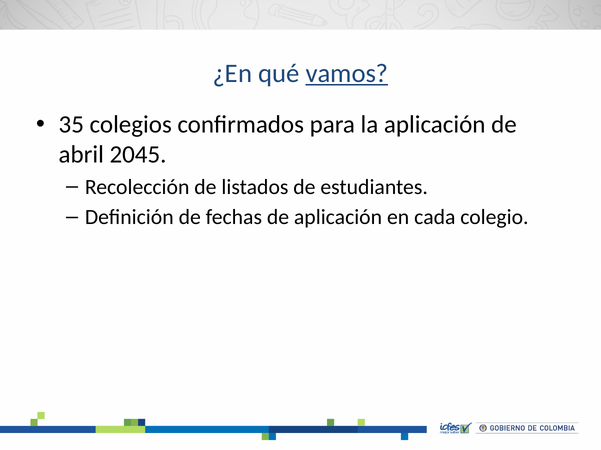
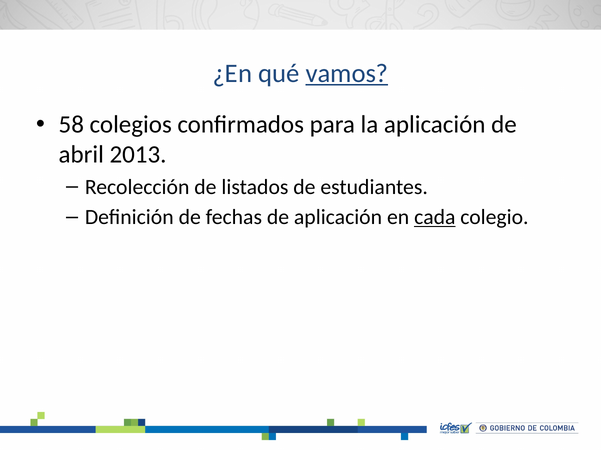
35: 35 -> 58 (71, 125)
2045: 2045 -> 2013 (138, 155)
cada underline: none -> present (435, 218)
